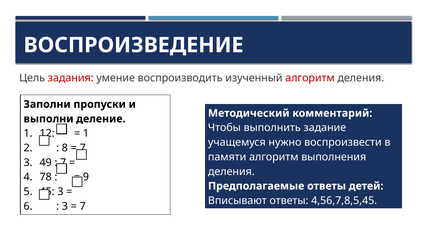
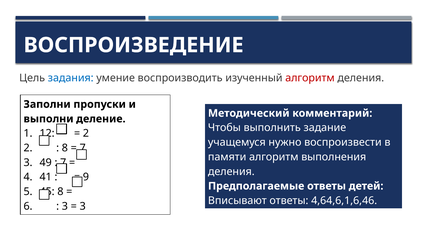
задания colour: red -> blue (71, 78)
1: 1 -> 2 (86, 134)
78: 78 -> 41 (46, 177)
3: 3 -> 8 (60, 192)
4,56,7,8,5,45: 4,56,7,8,5,45 -> 4,64,6,1,6,46 (344, 201)
7: 7 -> 3 (83, 206)
